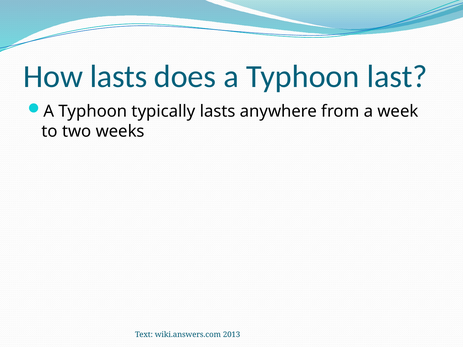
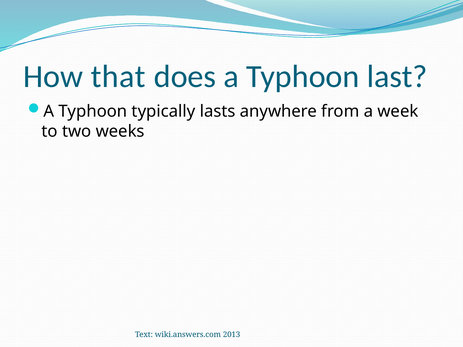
How lasts: lasts -> that (118, 76)
